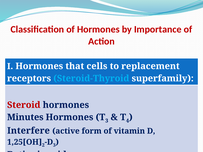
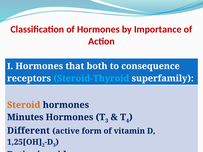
cells: cells -> both (97, 66)
replacement: replacement -> consequence (151, 66)
Steroid colour: red -> orange (24, 105)
Interfere: Interfere -> Different (28, 131)
